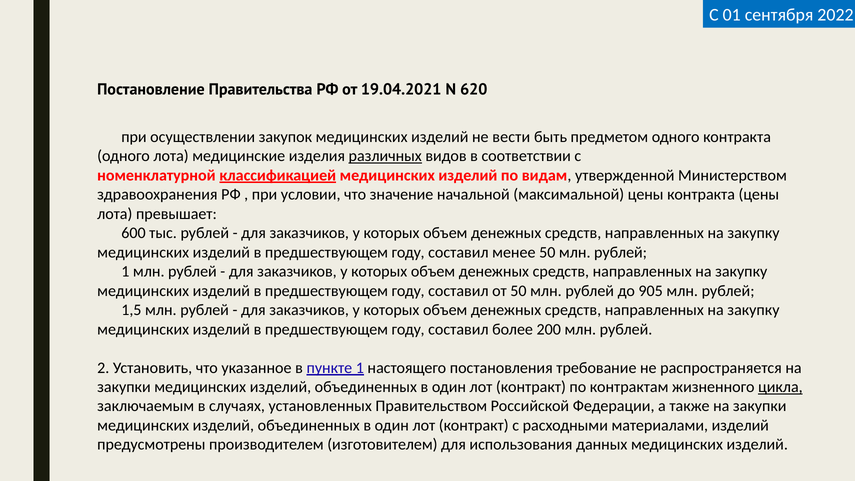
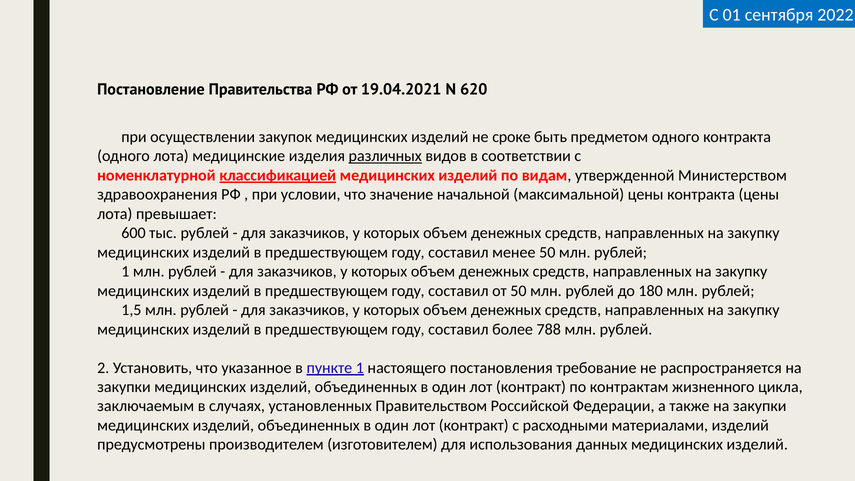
вести: вести -> сроке (511, 137)
905: 905 -> 180 (651, 291)
200: 200 -> 788 (549, 329)
цикла underline: present -> none (780, 387)
